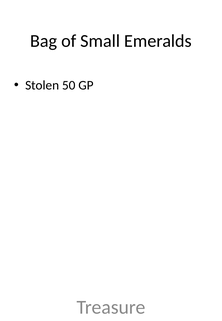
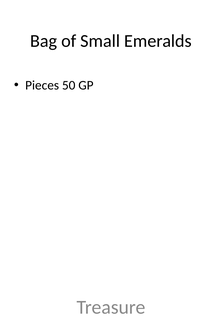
Stolen: Stolen -> Pieces (42, 85)
